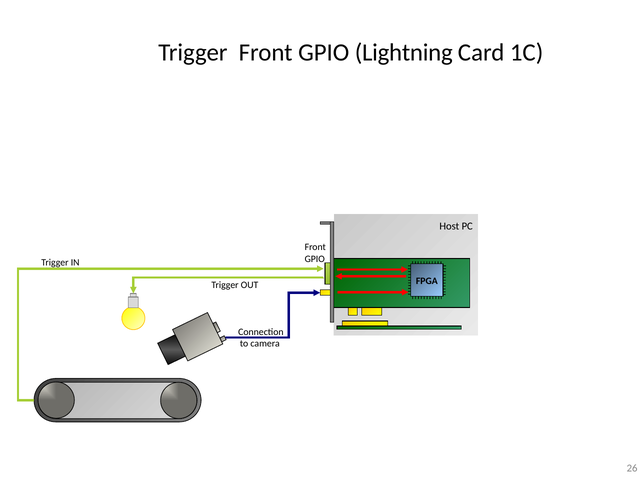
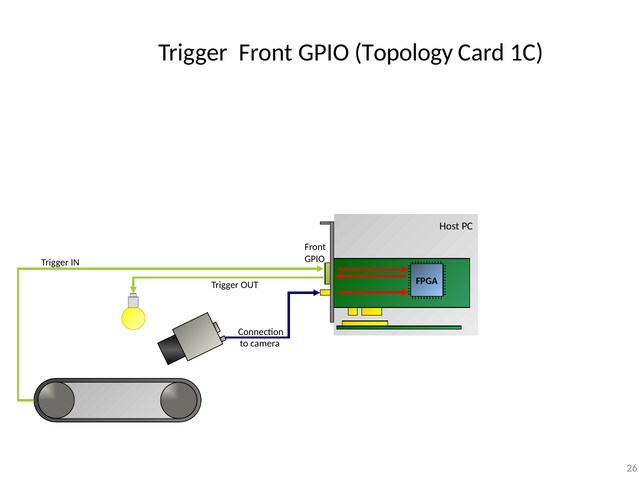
Lightning: Lightning -> Topology (404, 53)
